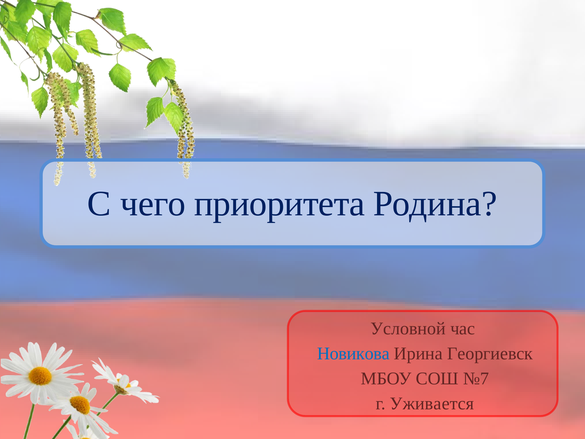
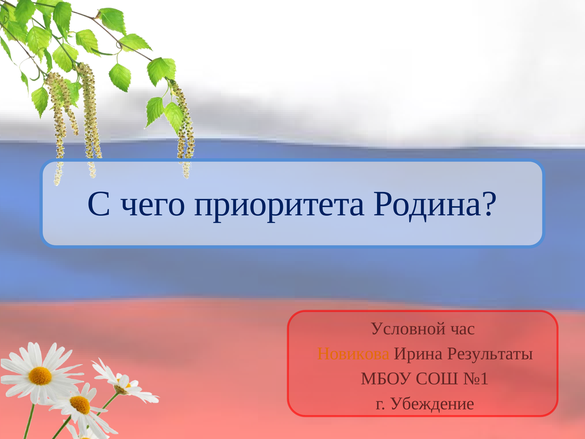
Новикова colour: blue -> orange (353, 353)
Георгиевск: Георгиевск -> Результаты (490, 353)
№7: №7 -> №1 (476, 378)
Уживается: Уживается -> Убеждение (432, 403)
